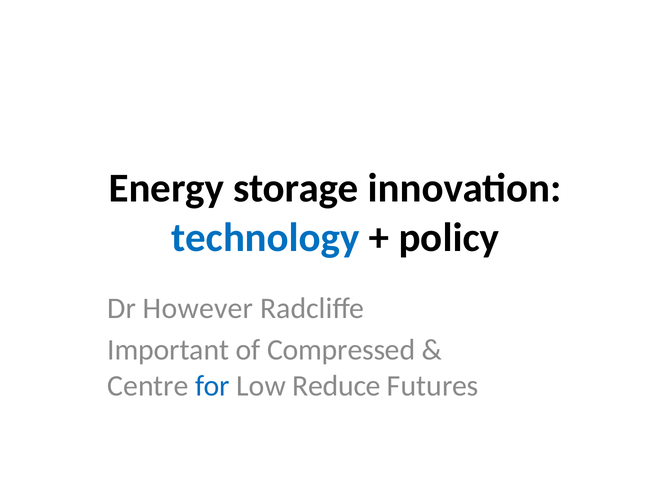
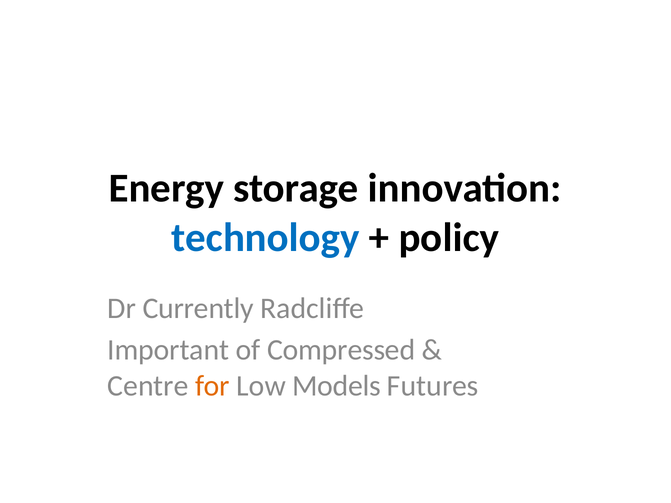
However: However -> Currently (198, 309)
for colour: blue -> orange (212, 386)
Reduce: Reduce -> Models (337, 386)
